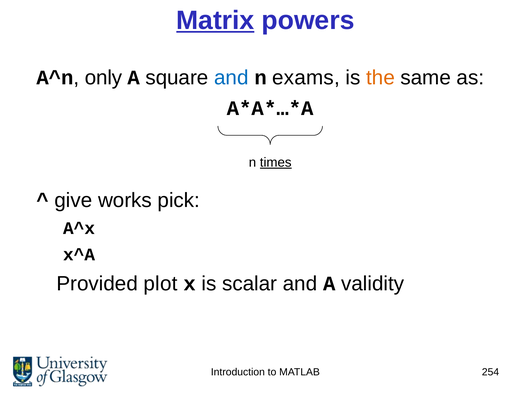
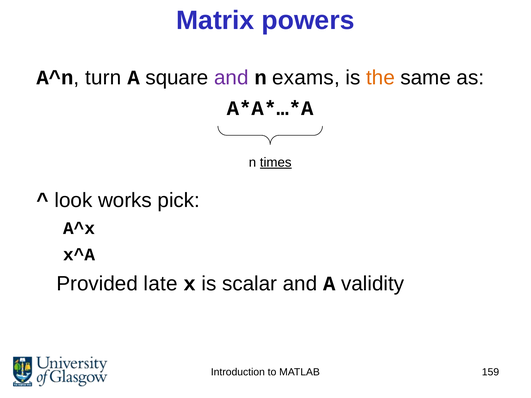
Matrix underline: present -> none (215, 20)
only: only -> turn (103, 78)
and colour: blue -> purple (231, 78)
give: give -> look (73, 200)
plot: plot -> late (161, 284)
254: 254 -> 159 (490, 372)
